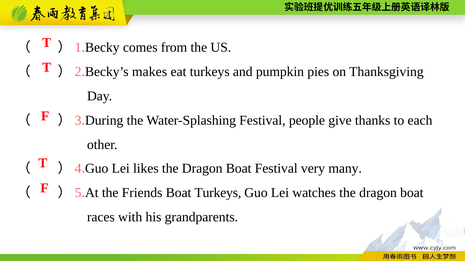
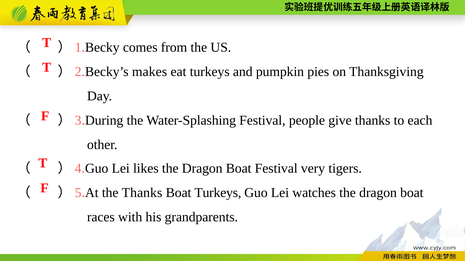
many: many -> tigers (345, 169)
the Friends: Friends -> Thanks (142, 193)
